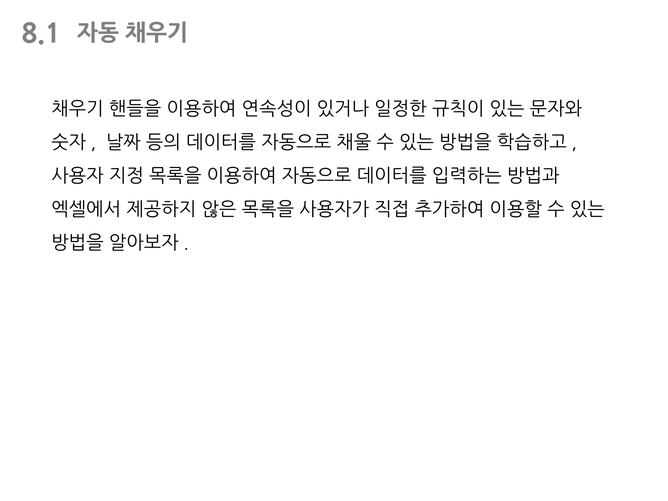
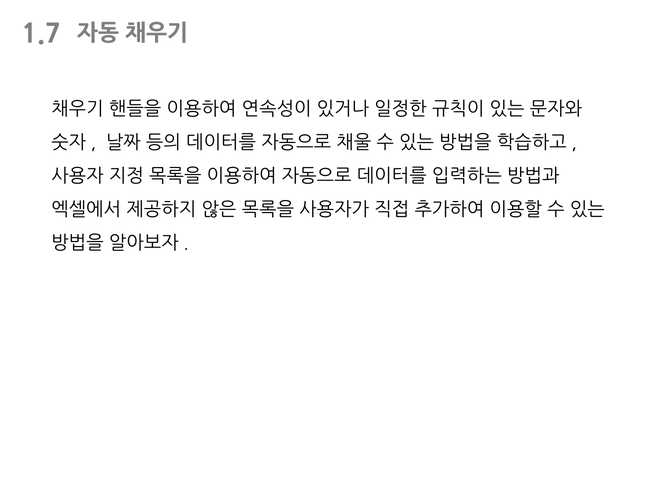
8.1: 8.1 -> 1.7 (41, 34)
